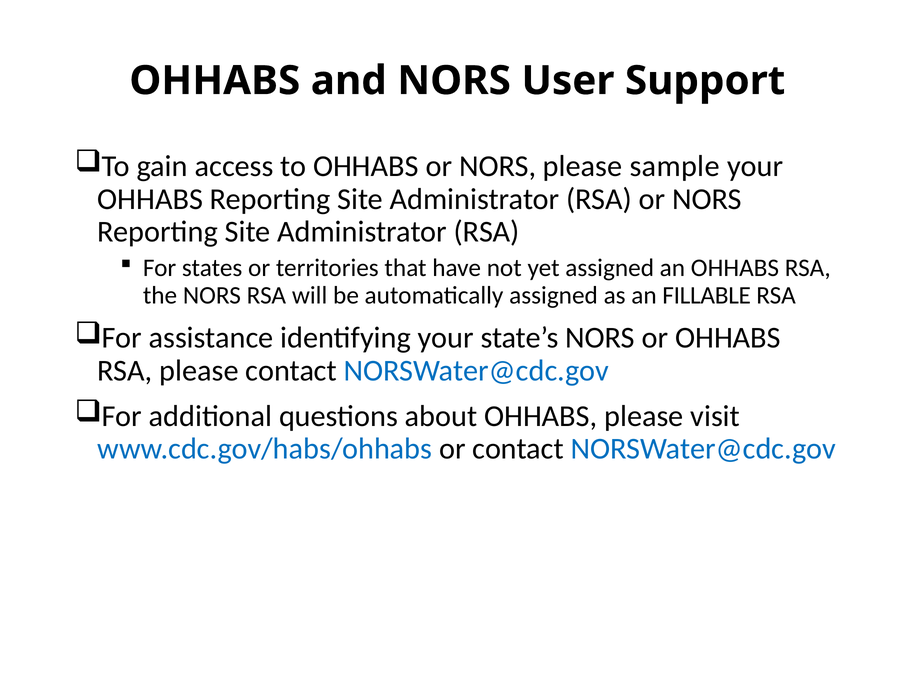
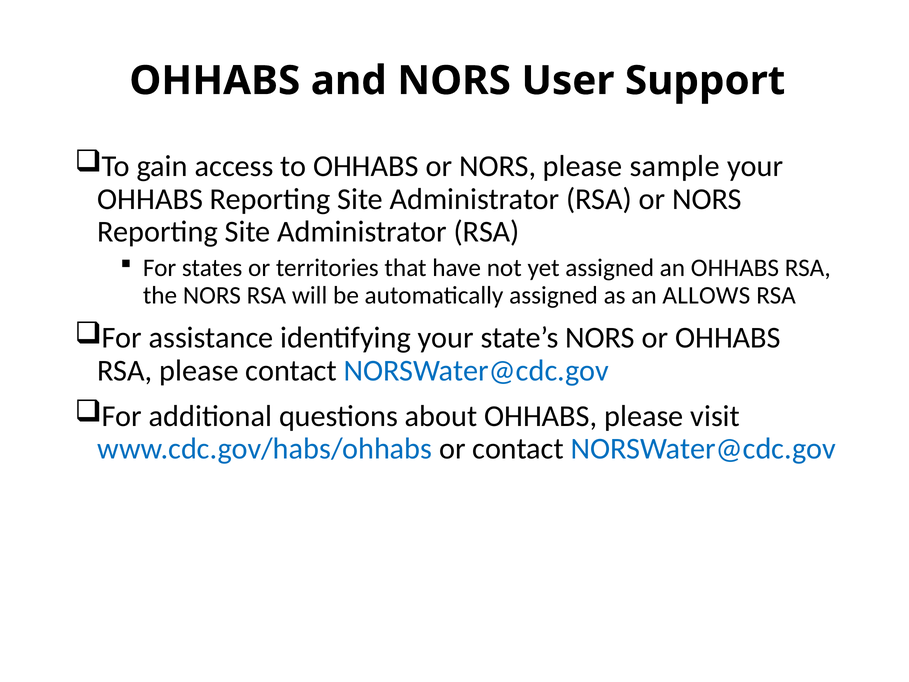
FILLABLE: FILLABLE -> ALLOWS (706, 295)
